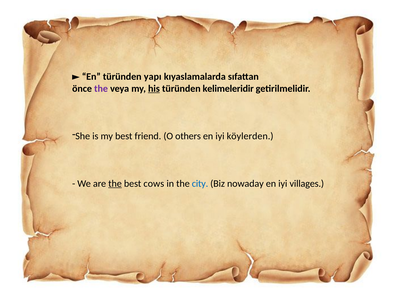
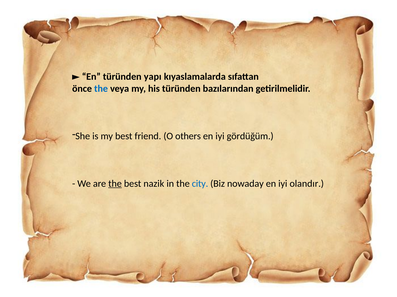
the colour: purple -> blue (101, 89)
his underline: present -> none (154, 89)
kelimeleridir: kelimeleridir -> bazılarından (228, 89)
köylerden: köylerden -> gördüğüm (250, 136)
cows: cows -> nazik (154, 184)
villages: villages -> olandır (307, 184)
